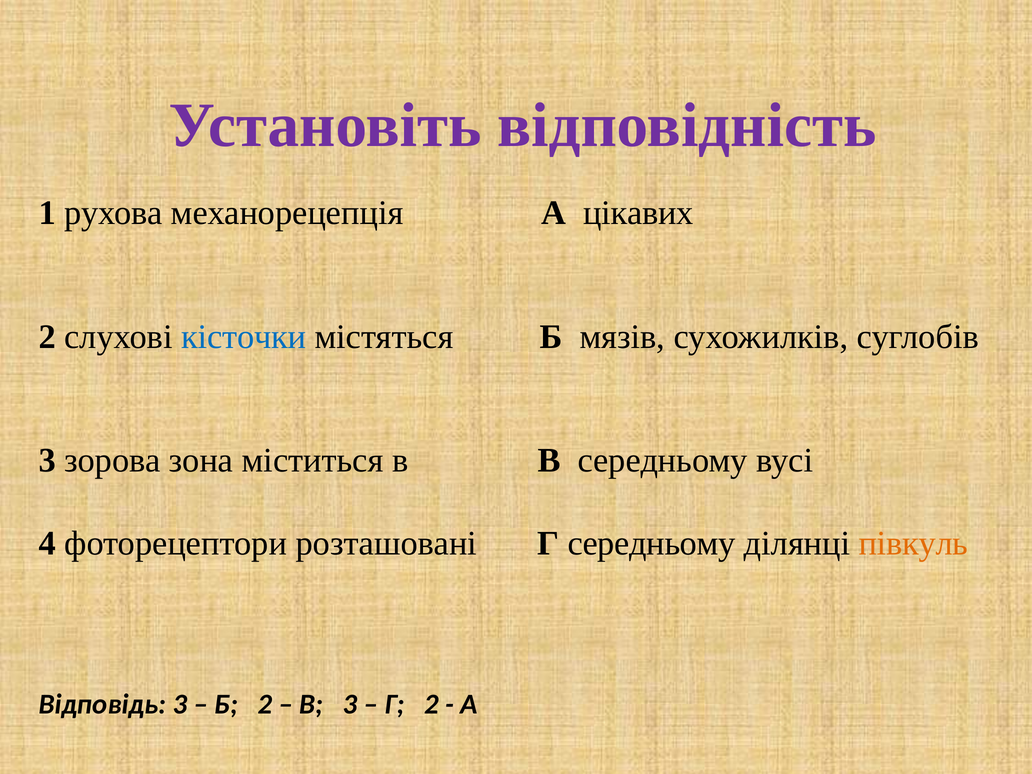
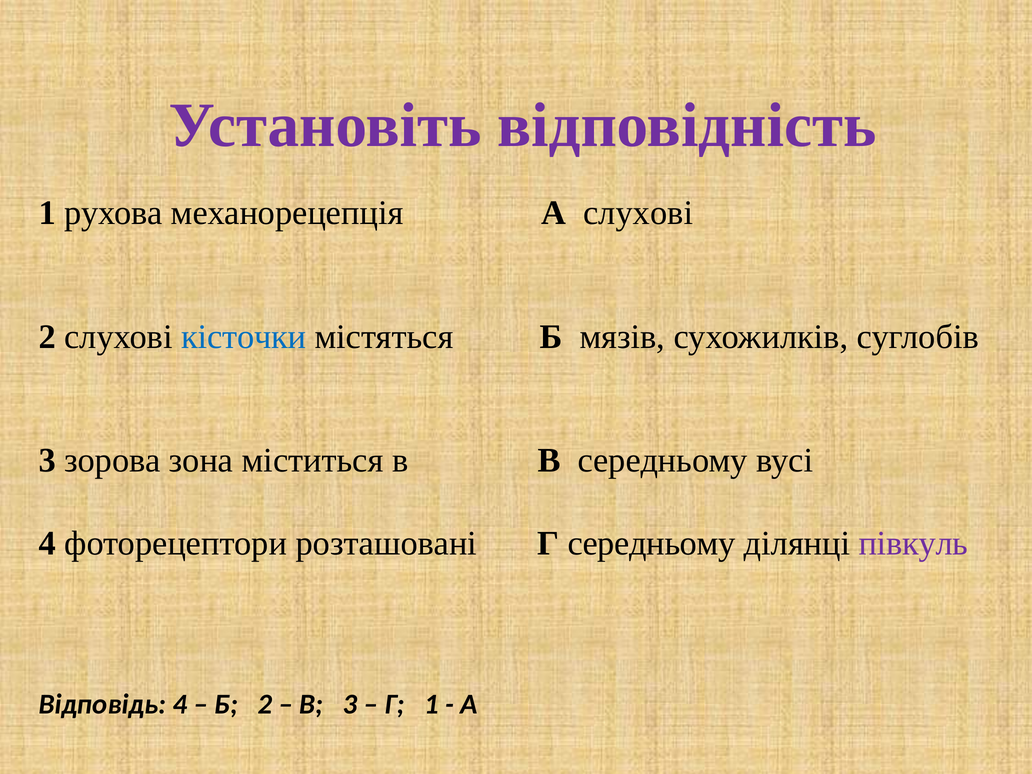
А цікавих: цікавих -> слухові (638, 213)
півкуль colour: orange -> purple (913, 543)
Відповідь 3: 3 -> 4 (180, 704)
Г 2: 2 -> 1 (431, 704)
